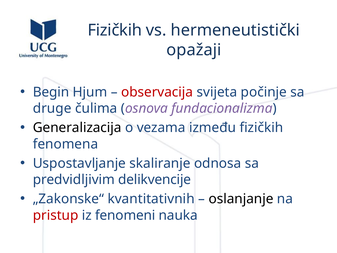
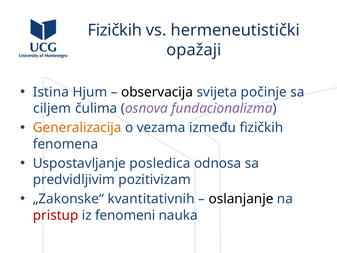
Begin: Begin -> Istina (51, 92)
observacija colour: red -> black (157, 92)
druge: druge -> ciljem (52, 108)
Generalizacija colour: black -> orange (77, 128)
skaliranje: skaliranje -> posledica (160, 163)
delikvencije: delikvencije -> pozitivizam (155, 180)
